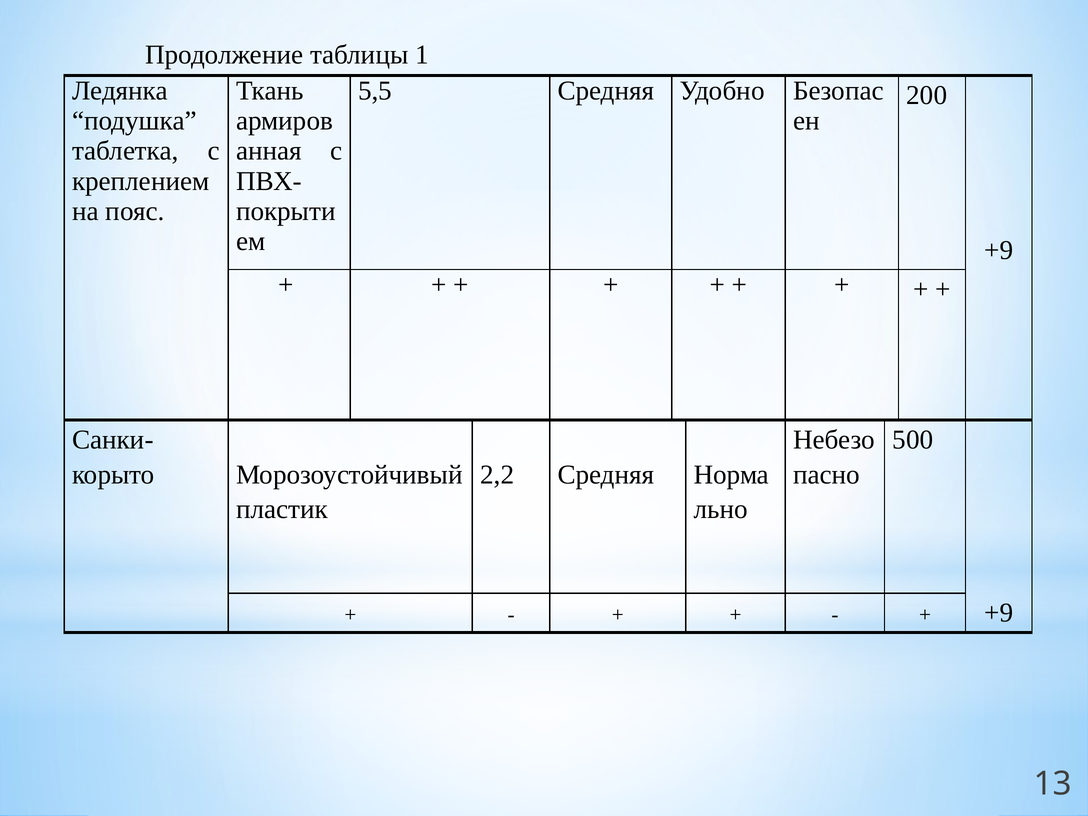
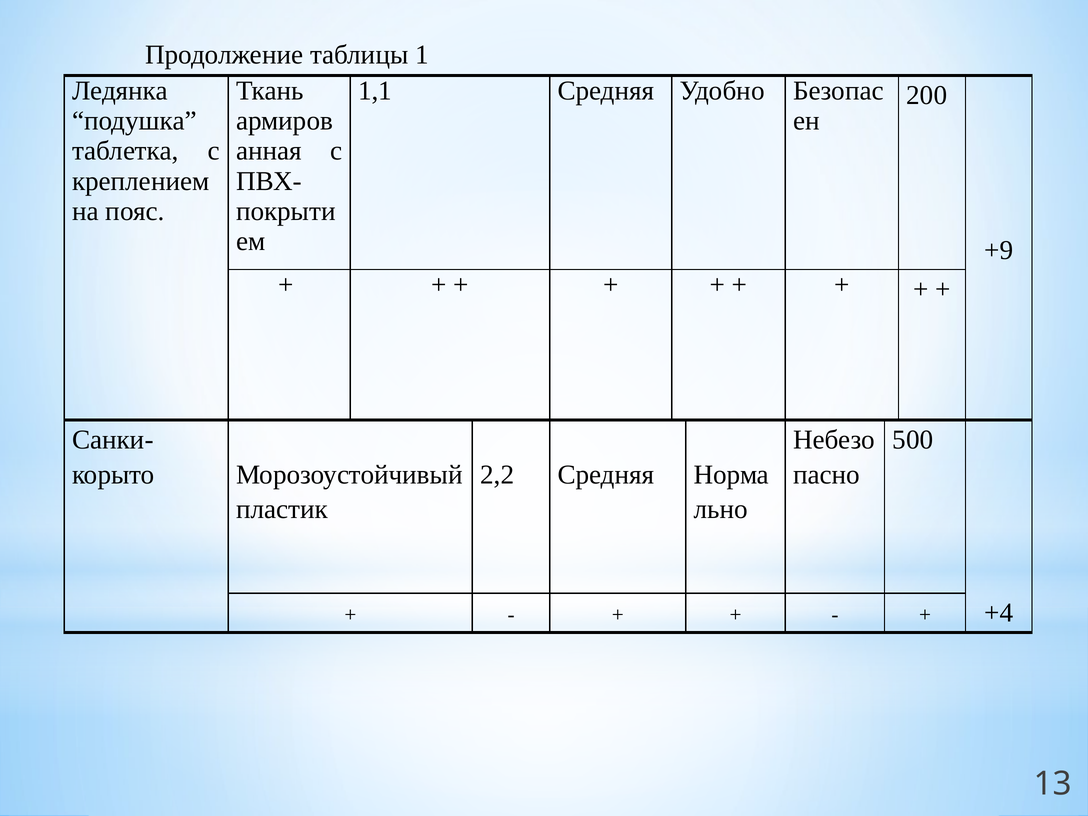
5,5: 5,5 -> 1,1 (375, 91)
+9: +9 -> +4 (999, 613)
